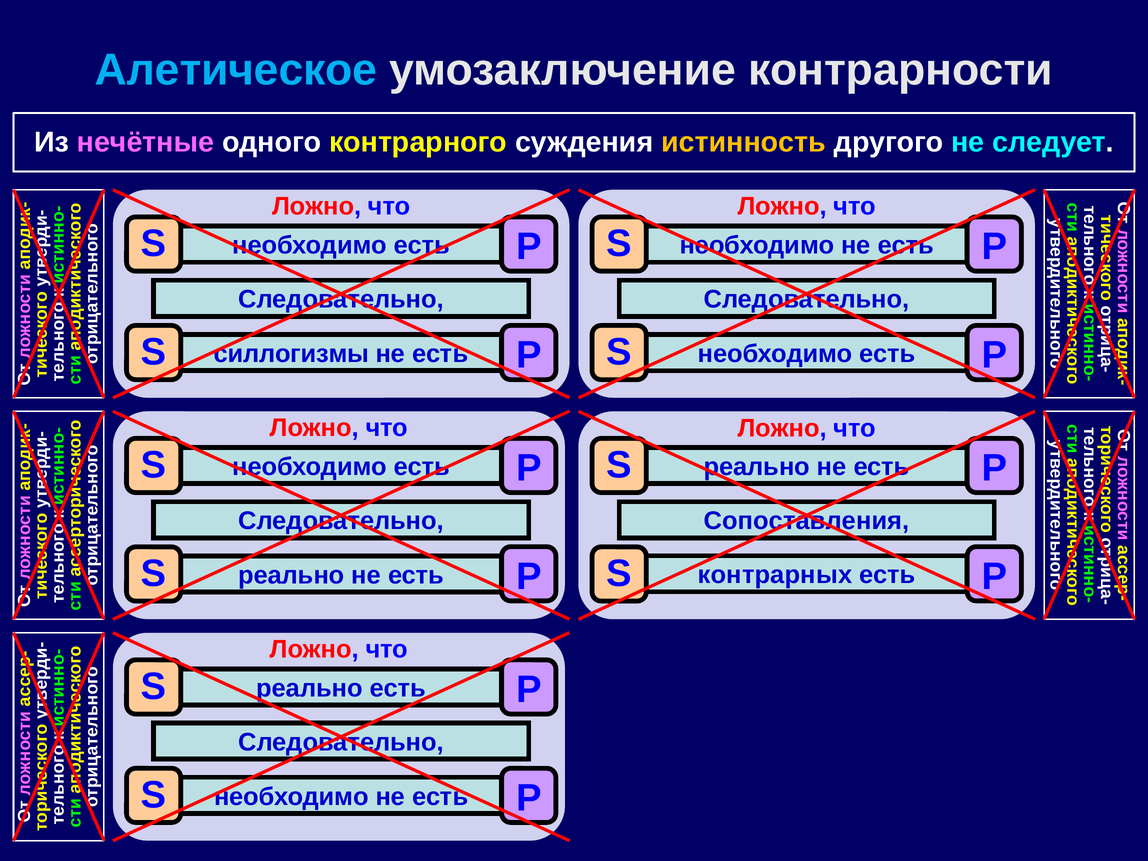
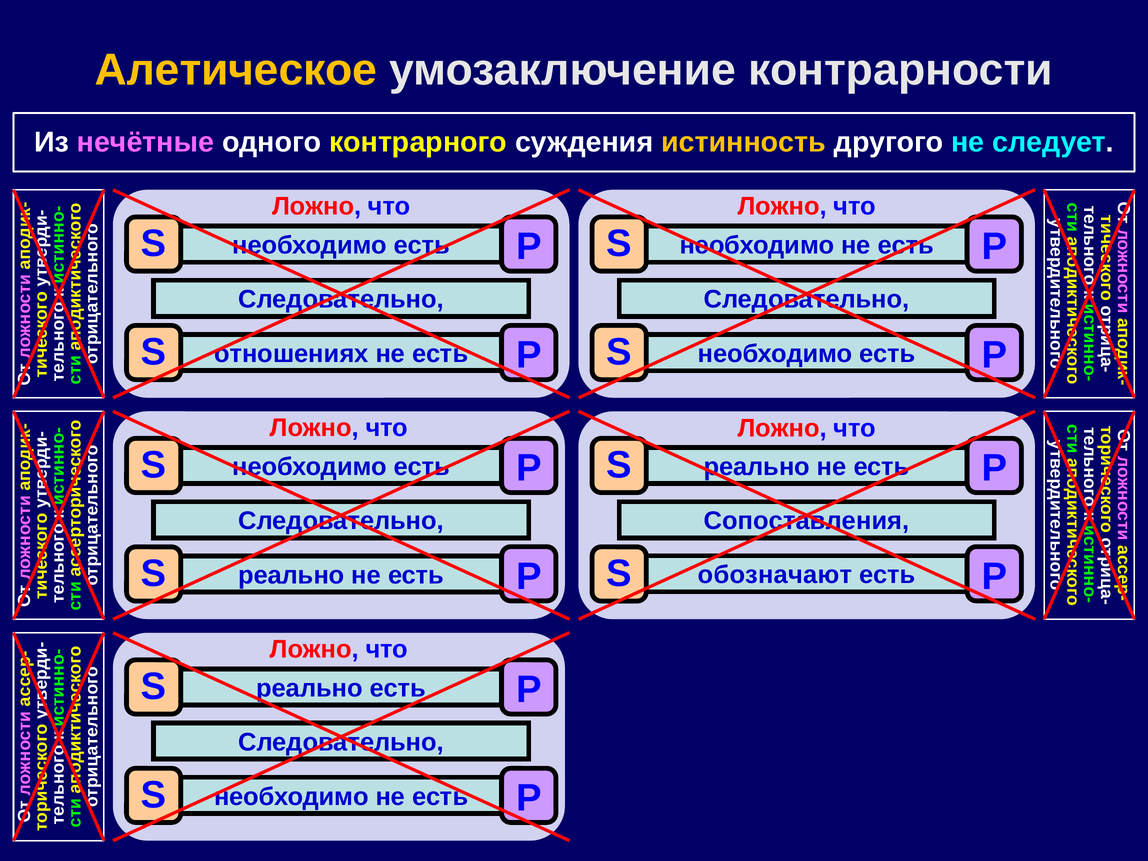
Алетическое colour: light blue -> yellow (236, 70)
силлогизмы: силлогизмы -> отношениях (291, 354)
контрарных: контрарных -> обозначают (775, 575)
